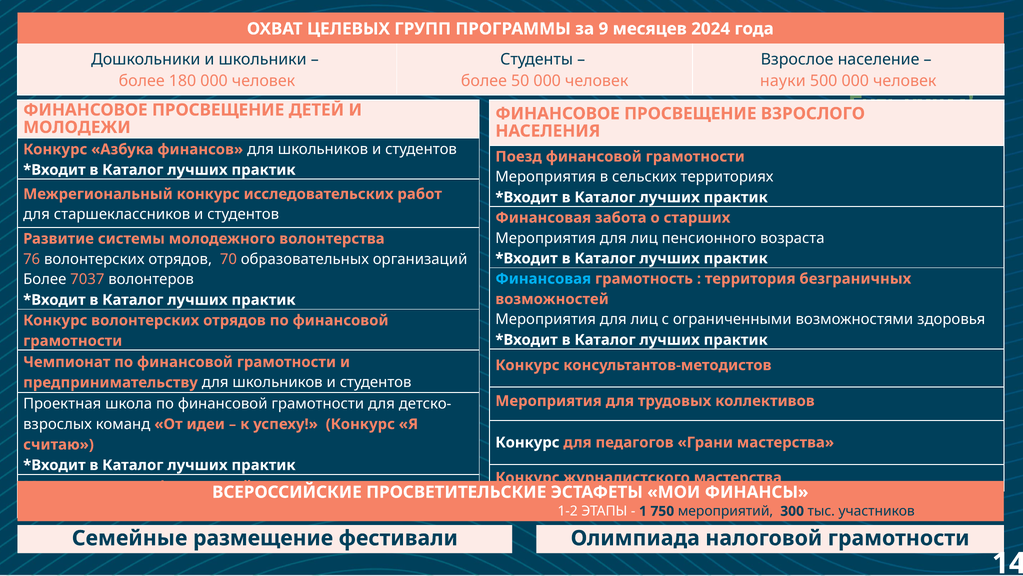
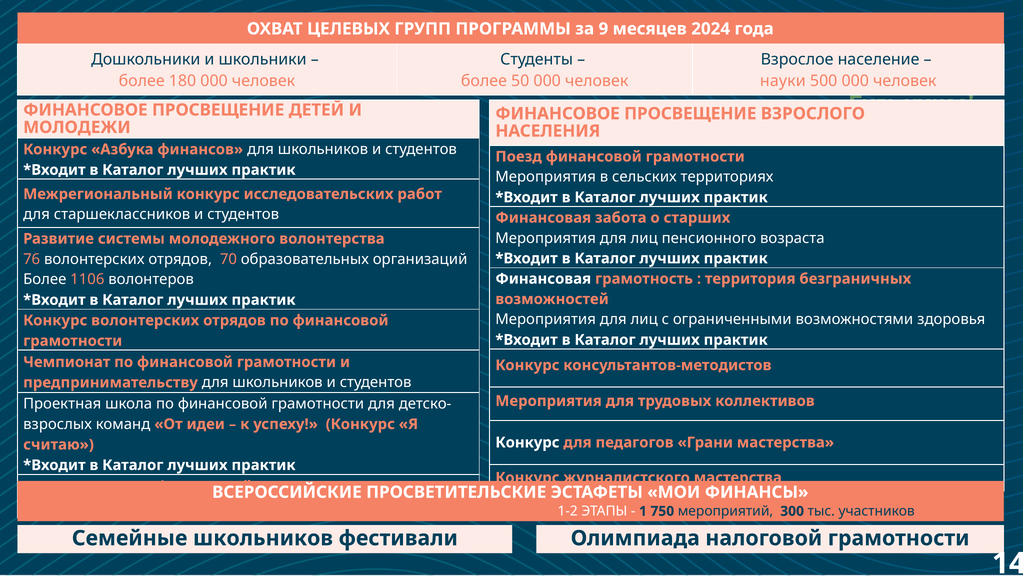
7037: 7037 -> 1106 (87, 279)
Финансовая colour: light blue -> white (543, 279)
Семейные размещение: размещение -> школьников (263, 538)
